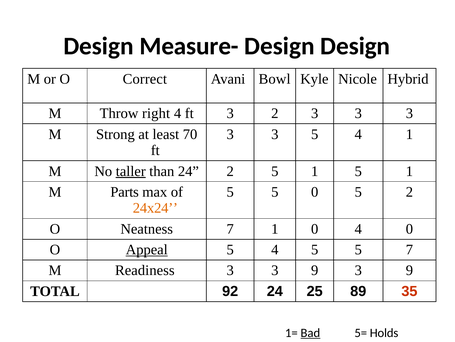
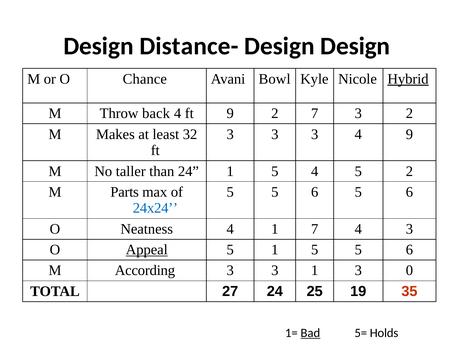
Measure-: Measure- -> Distance- (189, 46)
Correct: Correct -> Chance (145, 79)
Hybrid underline: none -> present (408, 79)
right: right -> back (156, 113)
4 ft 3: 3 -> 9 (230, 113)
2 3: 3 -> 7 (315, 113)
3: 3 -> 2 (409, 113)
Strong: Strong -> Makes (115, 134)
70: 70 -> 32 (190, 134)
3 3 5: 5 -> 3 (315, 134)
4 1: 1 -> 9 (409, 134)
taller underline: present -> none (131, 171)
24 2: 2 -> 1 (230, 171)
1: 1 -> 4 (315, 171)
1: 1 -> 2 (409, 171)
0: 0 -> 6 (315, 192)
2: 2 -> 6 (409, 192)
24x24 colour: orange -> blue (155, 208)
Neatness 7: 7 -> 4 (230, 228)
1 0: 0 -> 7 (315, 228)
4 0: 0 -> 3 (409, 228)
4: 4 -> 1 (275, 249)
7: 7 -> 6 (409, 249)
Readiness: Readiness -> According (145, 270)
3 3 9: 9 -> 1 (315, 270)
9: 9 -> 0 (409, 270)
92: 92 -> 27 (230, 291)
89: 89 -> 19 (358, 291)
